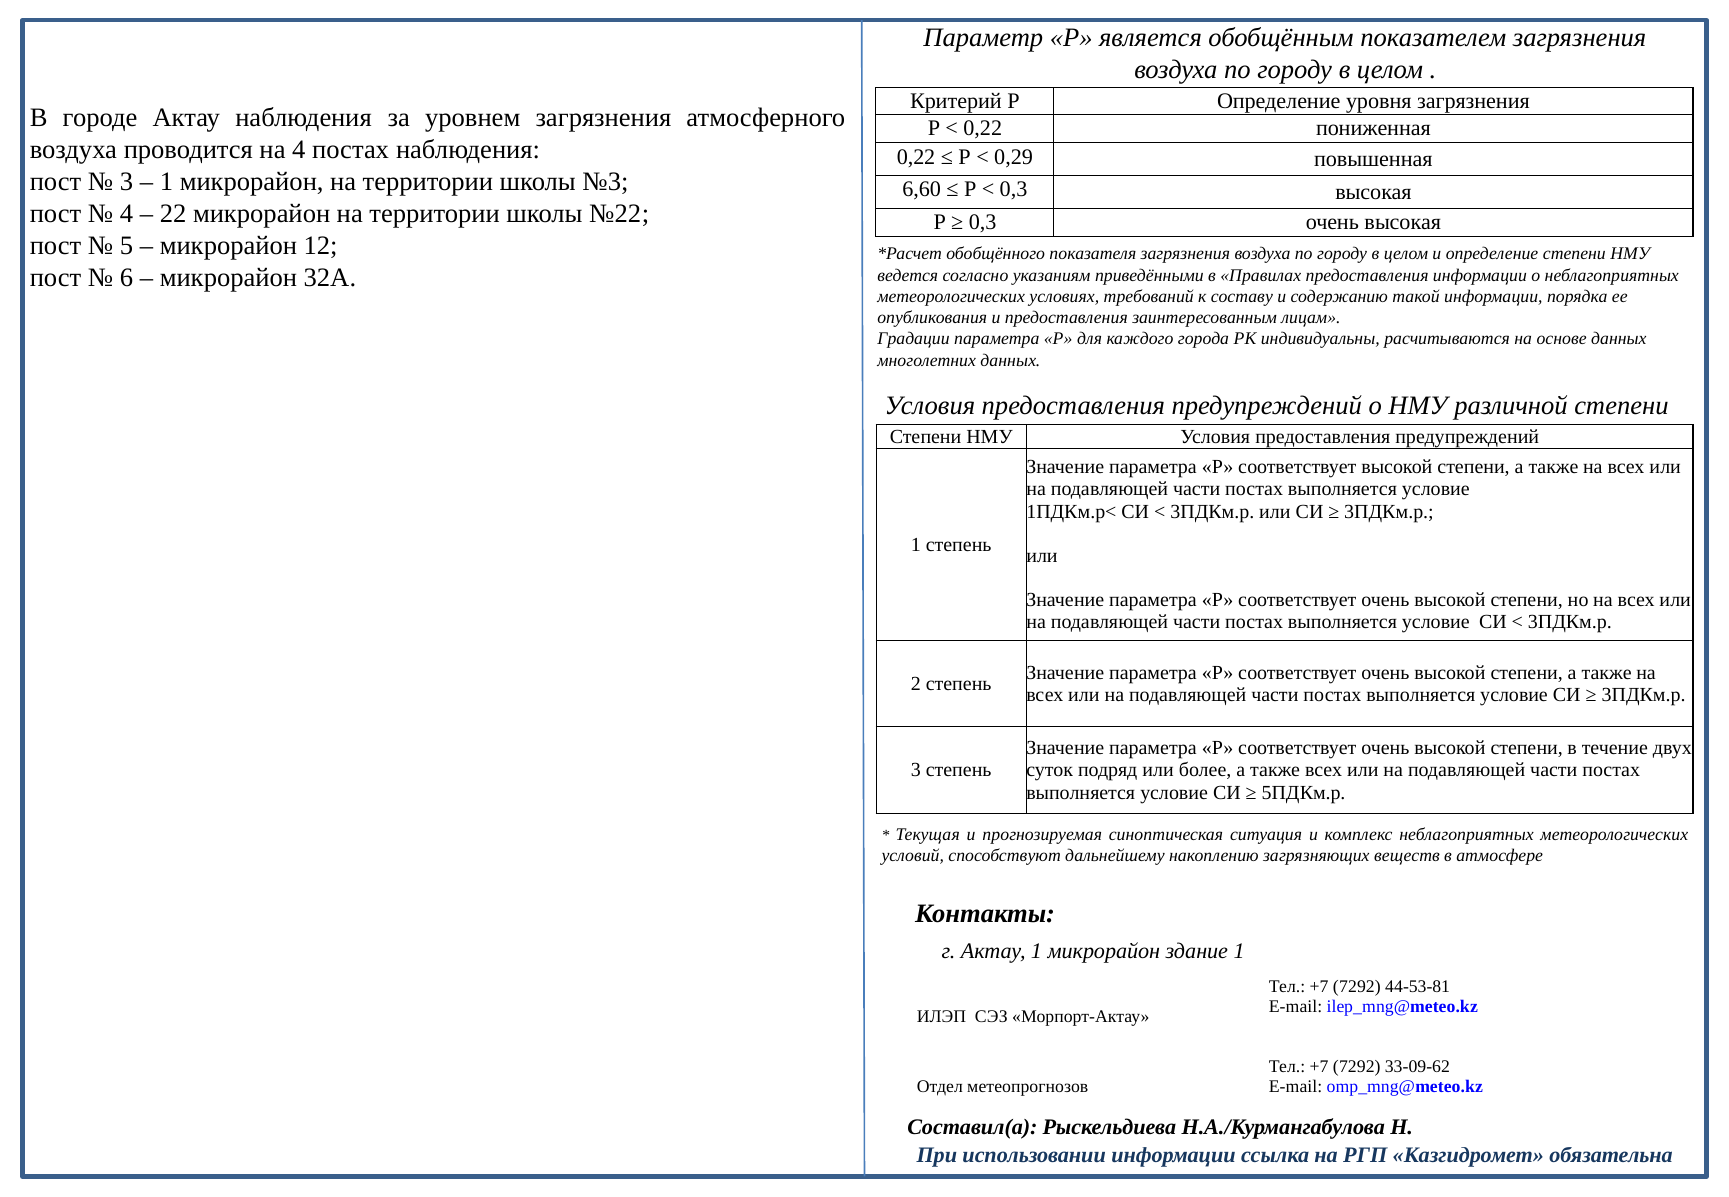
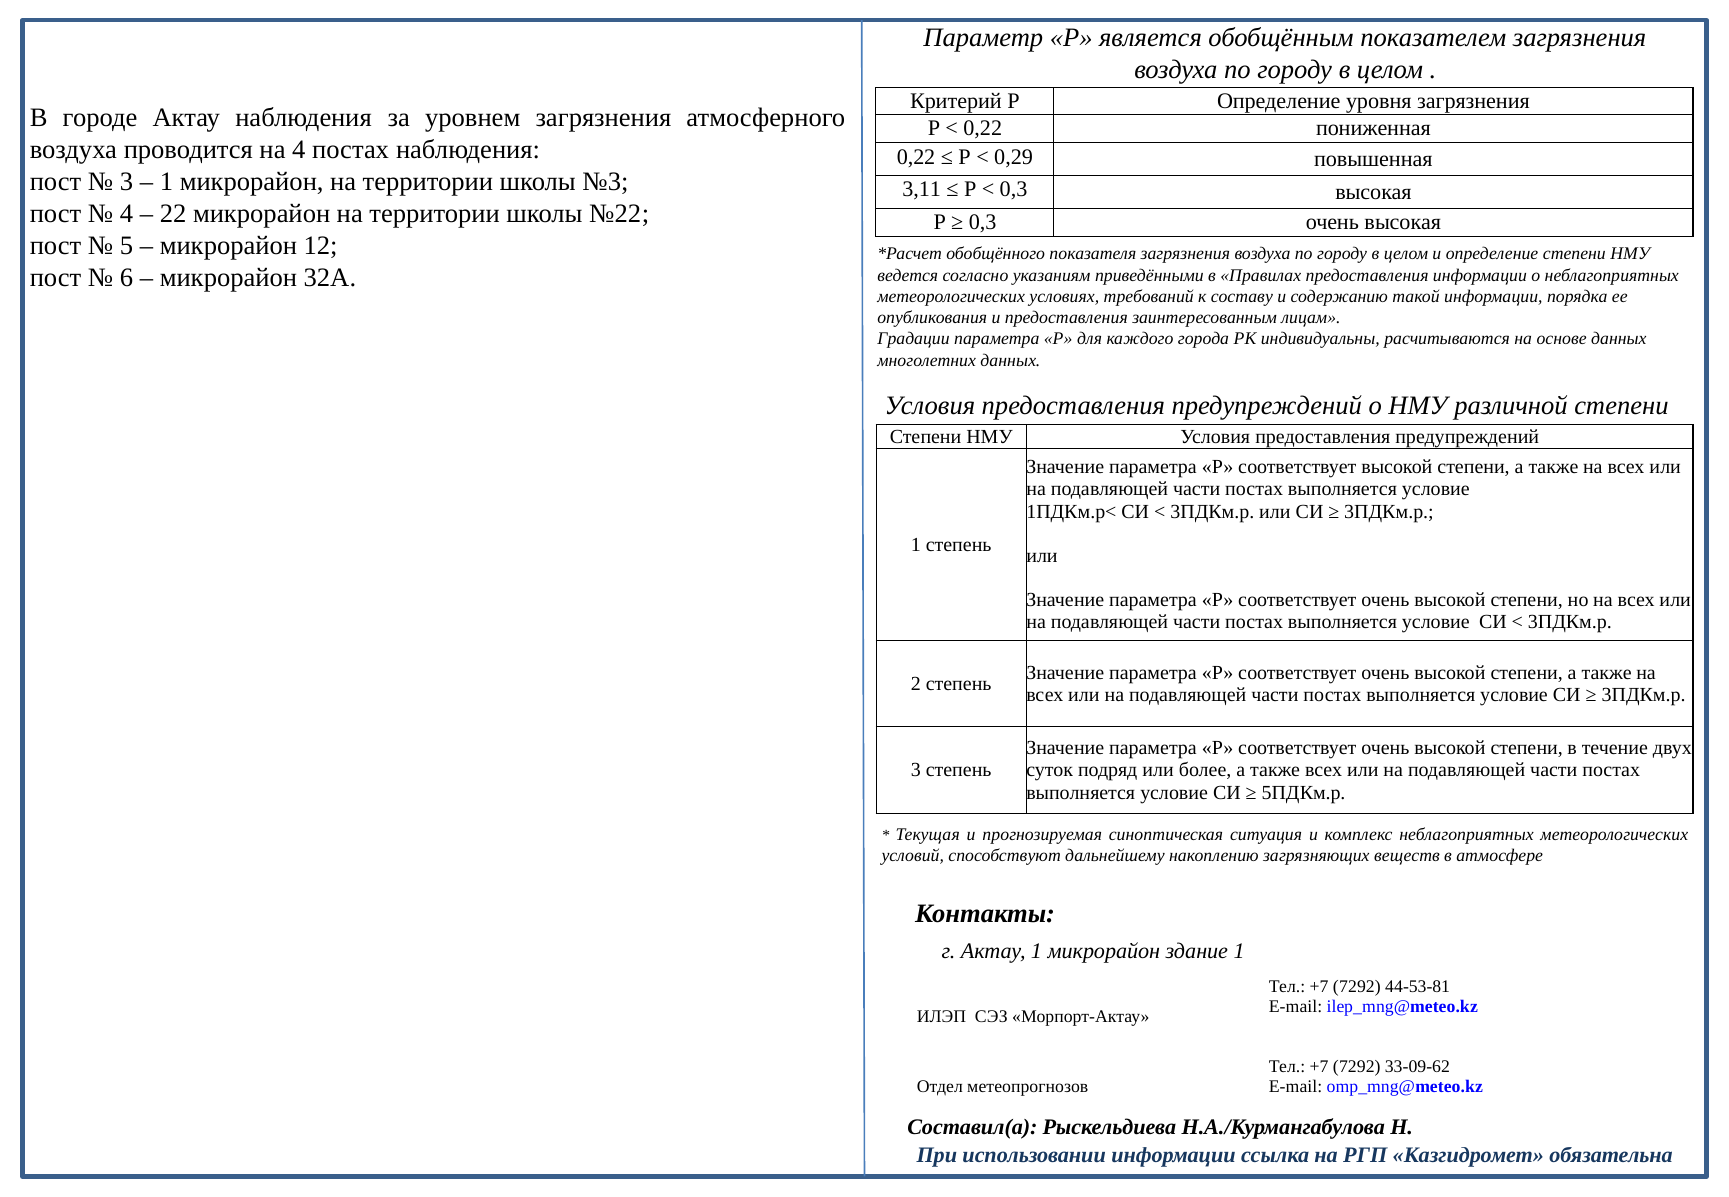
6,60: 6,60 -> 3,11 (922, 190)
